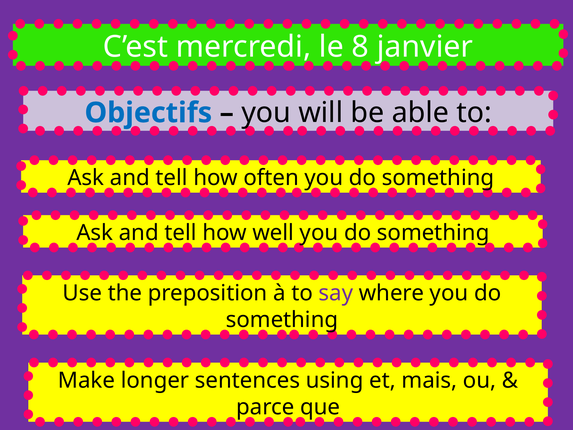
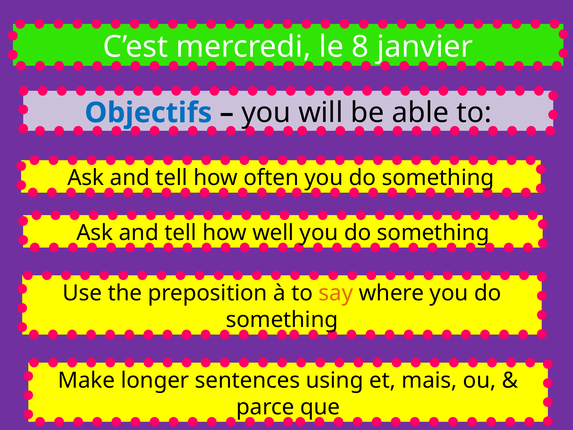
say colour: purple -> orange (336, 293)
